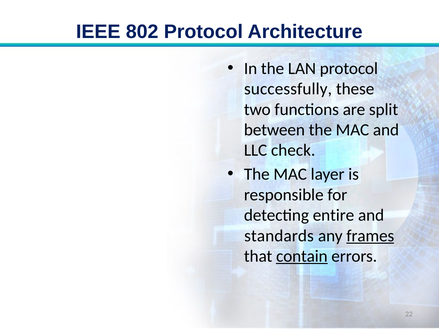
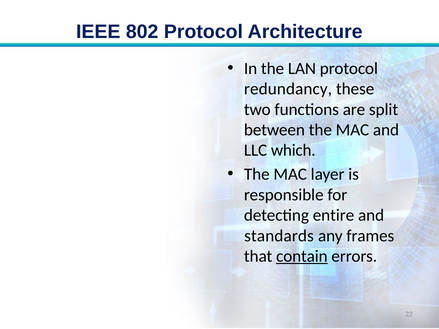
successfully: successfully -> redundancy (288, 89)
check: check -> which (293, 150)
frames underline: present -> none (370, 236)
